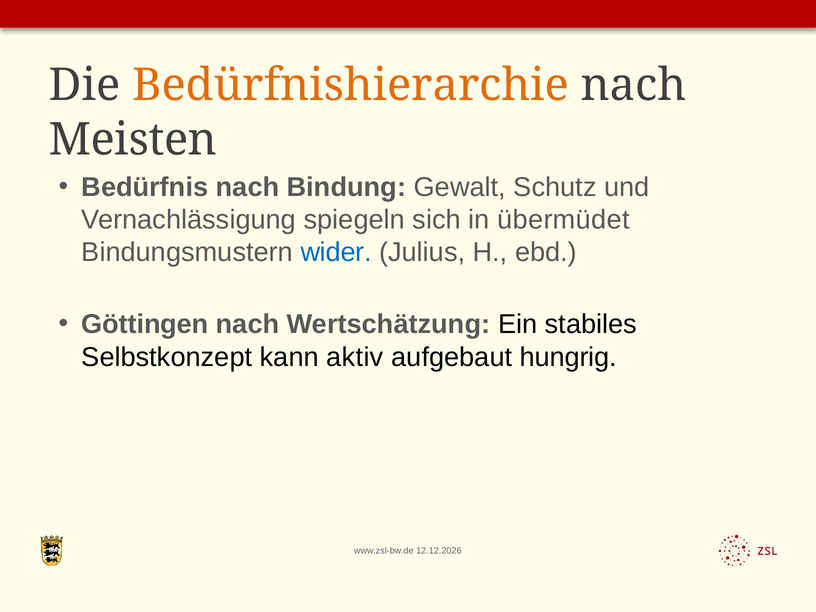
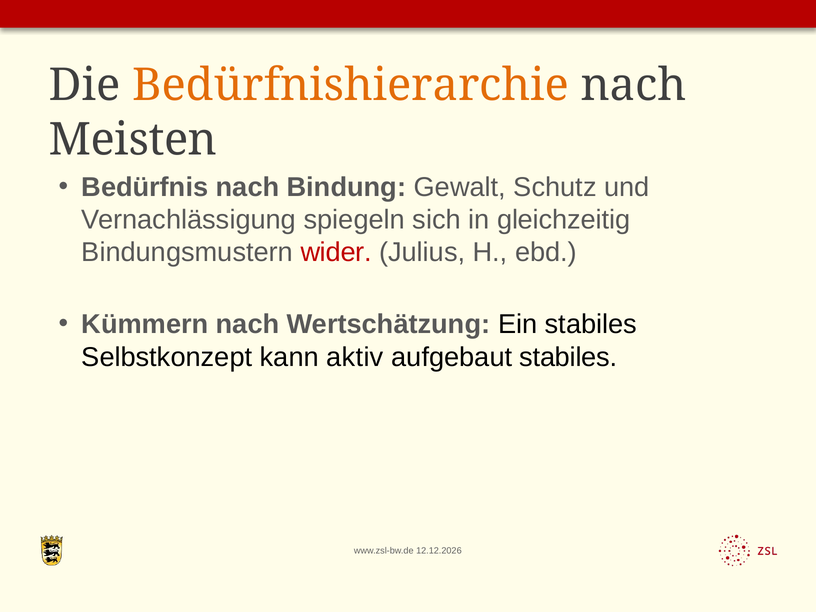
übermüdet: übermüdet -> gleichzeitig (564, 220)
wider colour: blue -> red (336, 252)
Göttingen: Göttingen -> Kümmern (145, 324)
aufgebaut hungrig: hungrig -> stabiles (568, 357)
